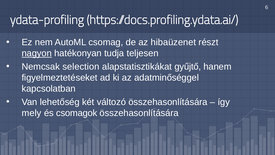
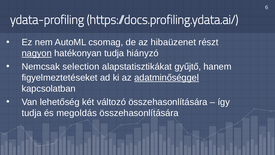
teljesen: teljesen -> hiányzó (143, 53)
adatminőséggel underline: none -> present (167, 78)
mely: mely -> tudja (32, 113)
csomagok: csomagok -> megoldás (77, 113)
